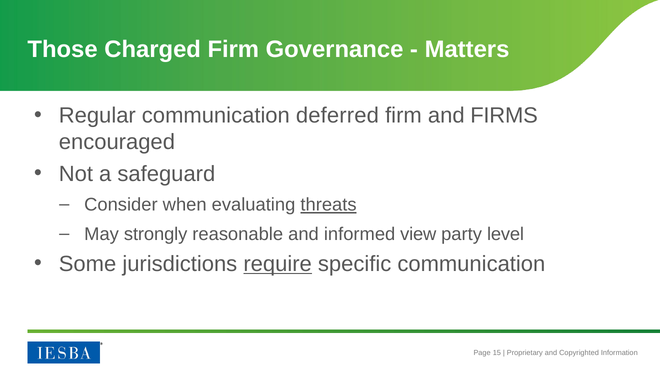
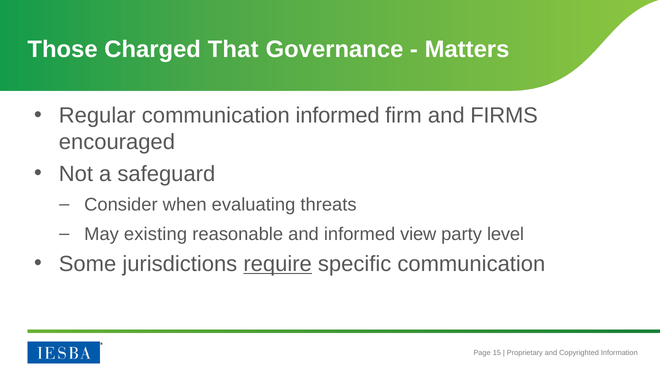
Charged Firm: Firm -> That (233, 49)
communication deferred: deferred -> informed (338, 116)
threats underline: present -> none (329, 205)
strongly: strongly -> existing (156, 234)
